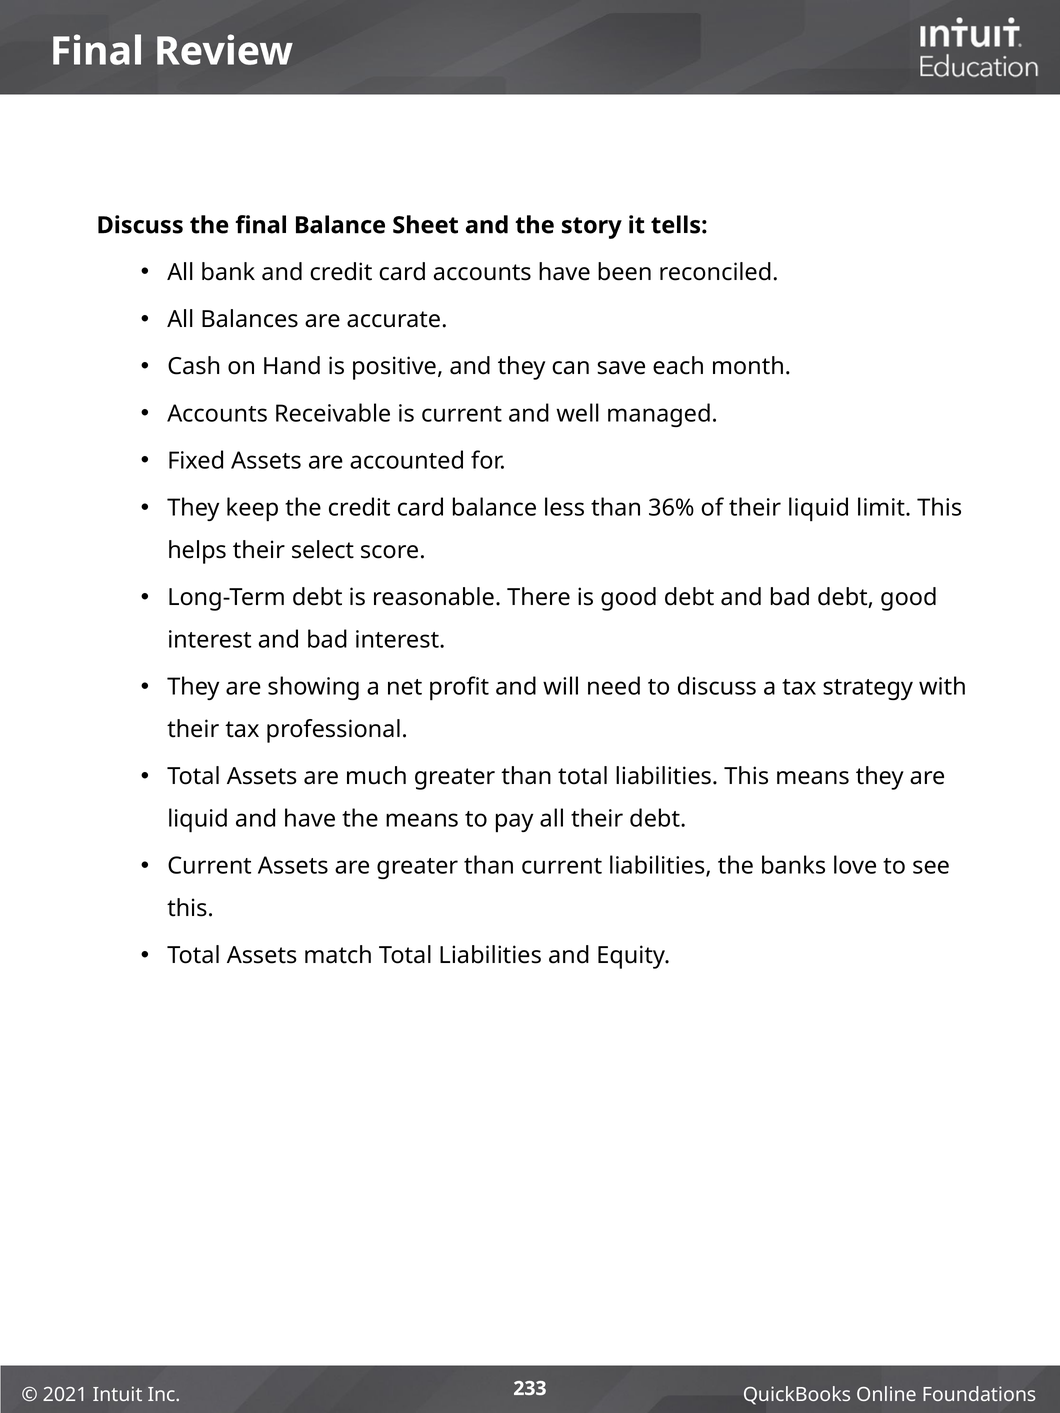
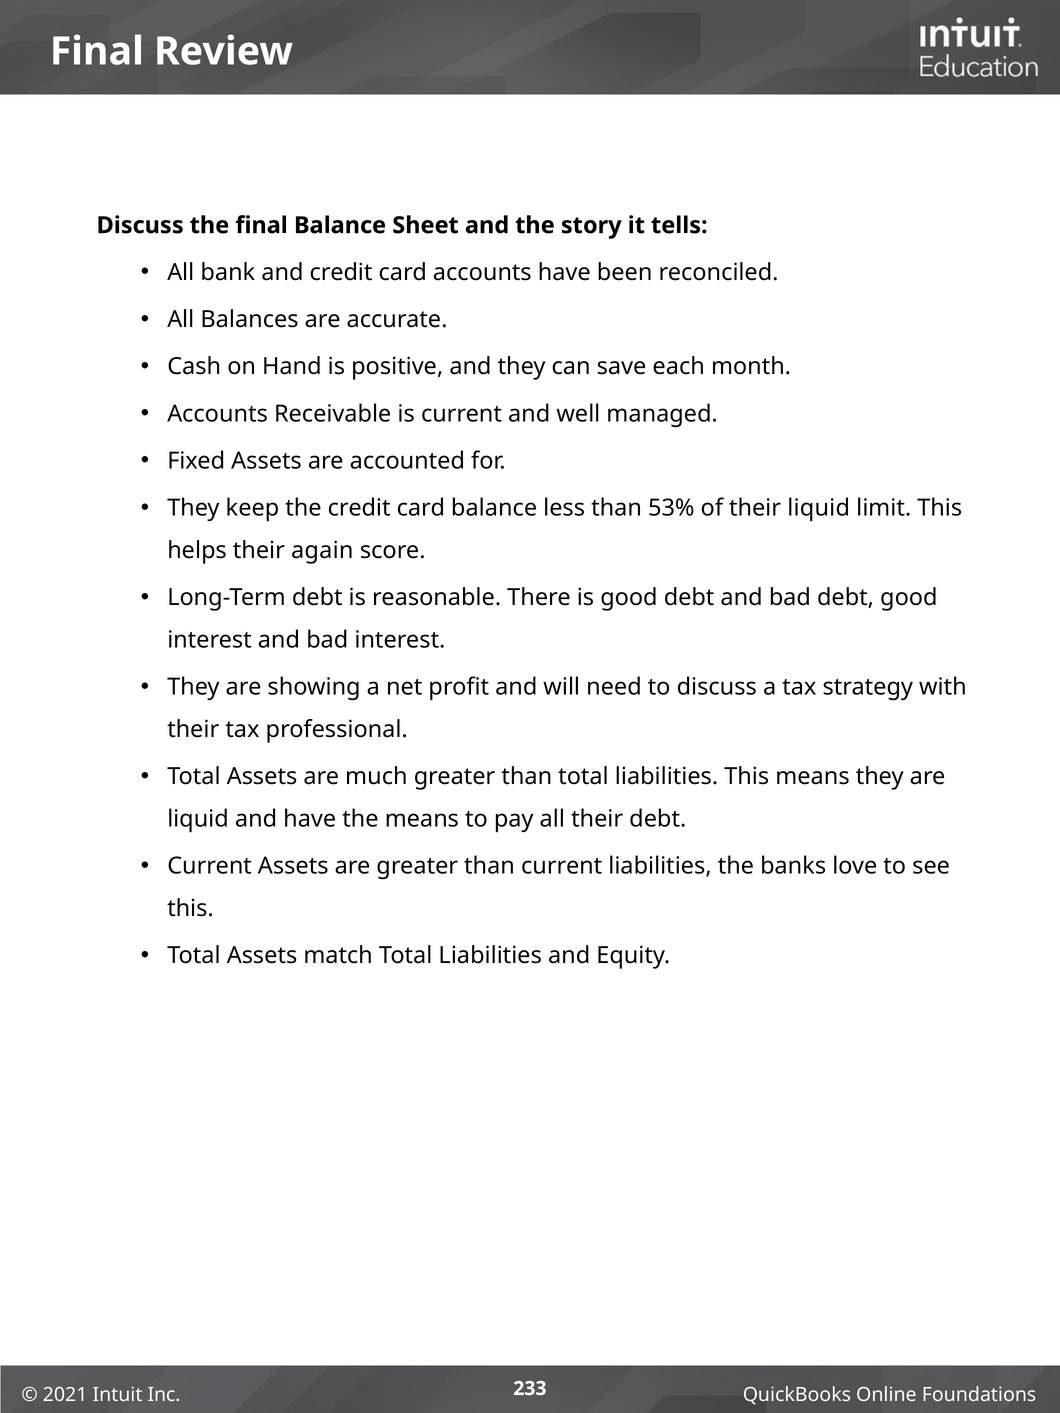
36%: 36% -> 53% (671, 508)
select: select -> again (322, 551)
